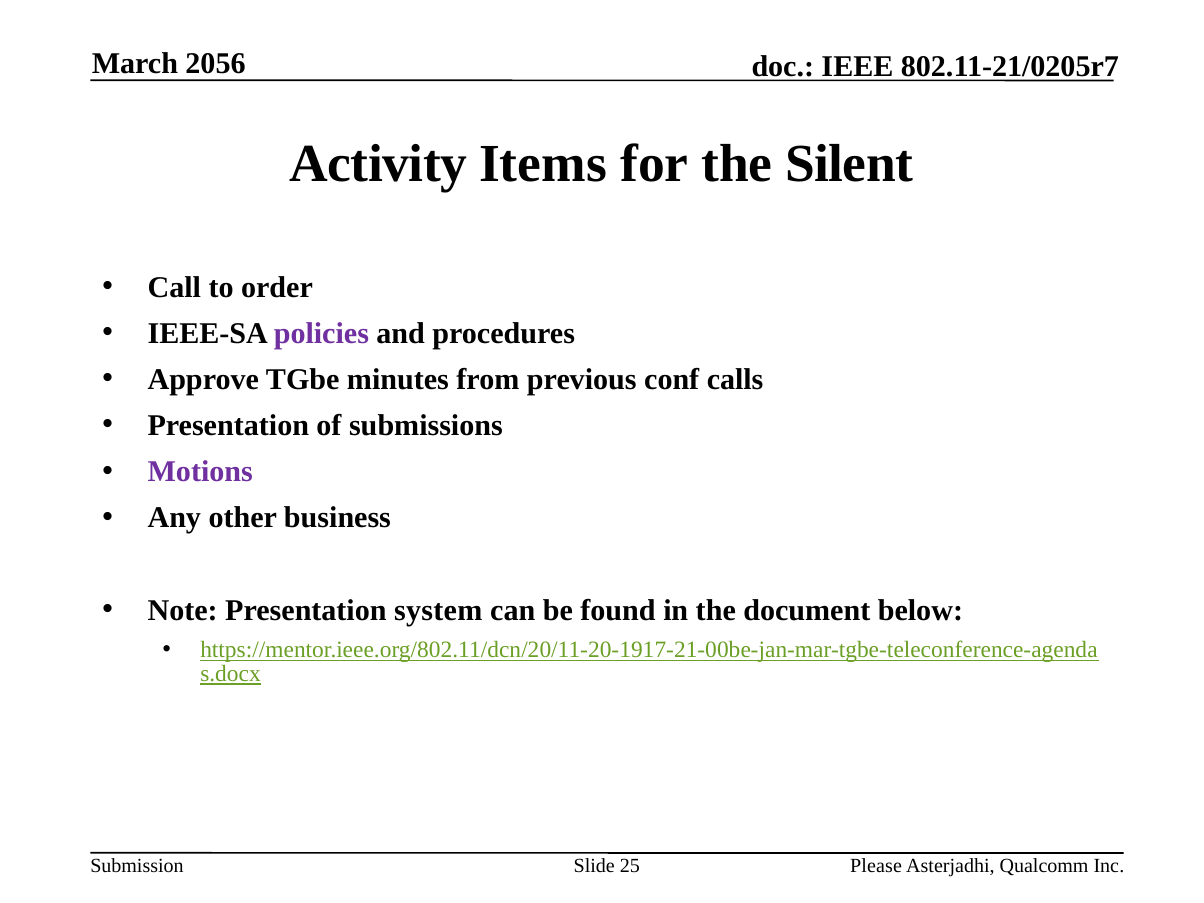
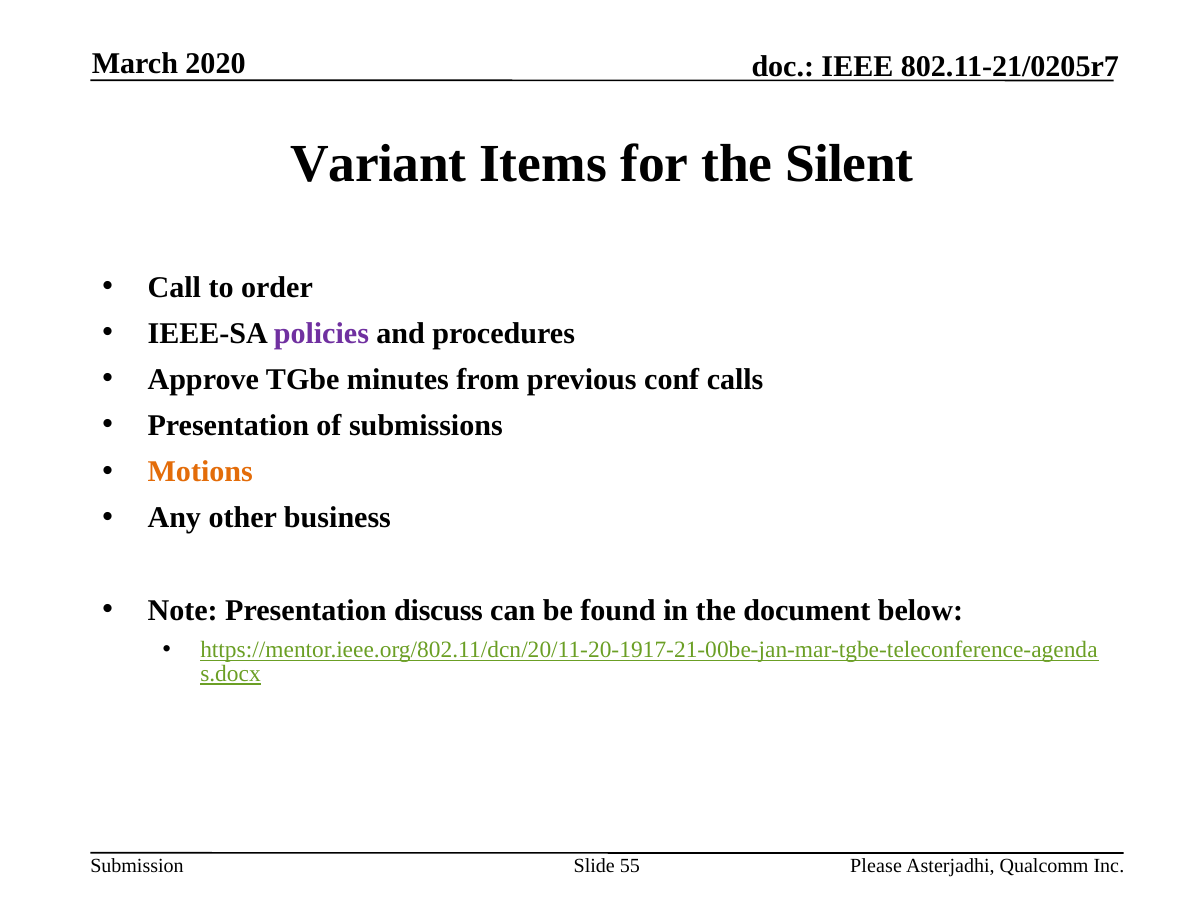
2056: 2056 -> 2020 (216, 64)
Activity: Activity -> Variant (378, 164)
Motions colour: purple -> orange (200, 472)
system: system -> discuss (439, 610)
25: 25 -> 55 (630, 866)
